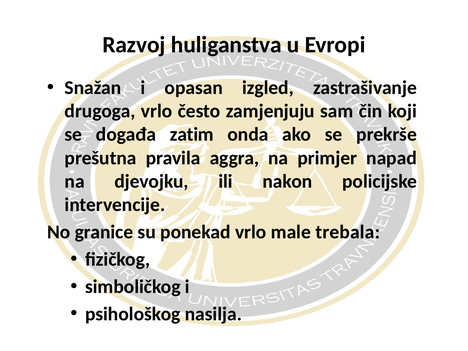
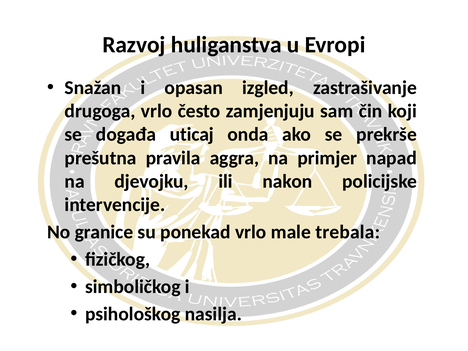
zatim: zatim -> uticaj (192, 135)
